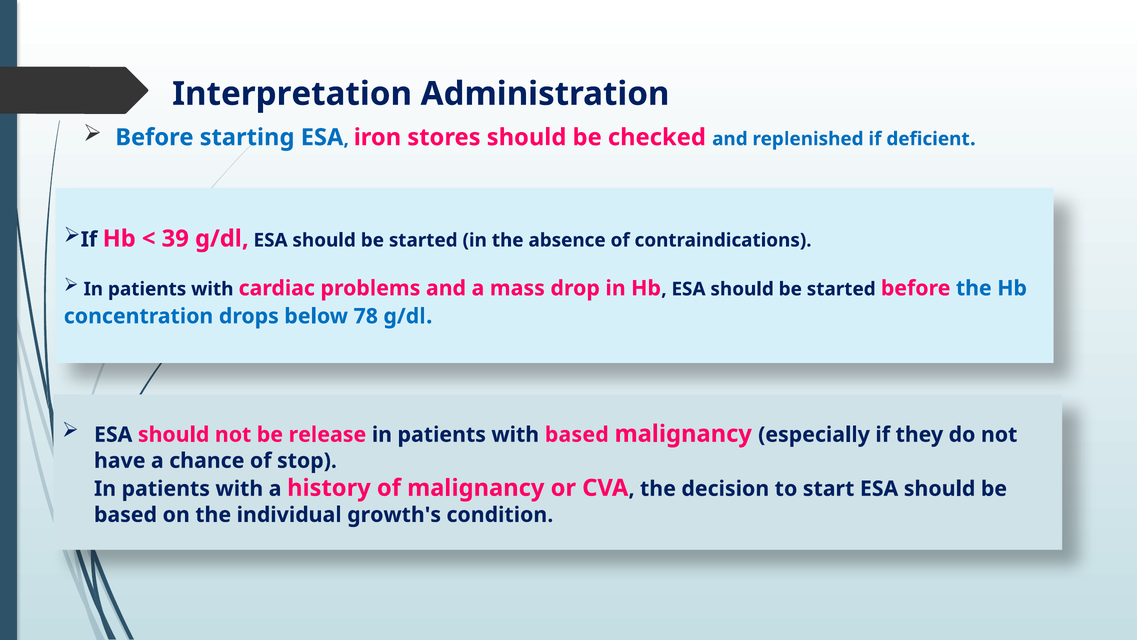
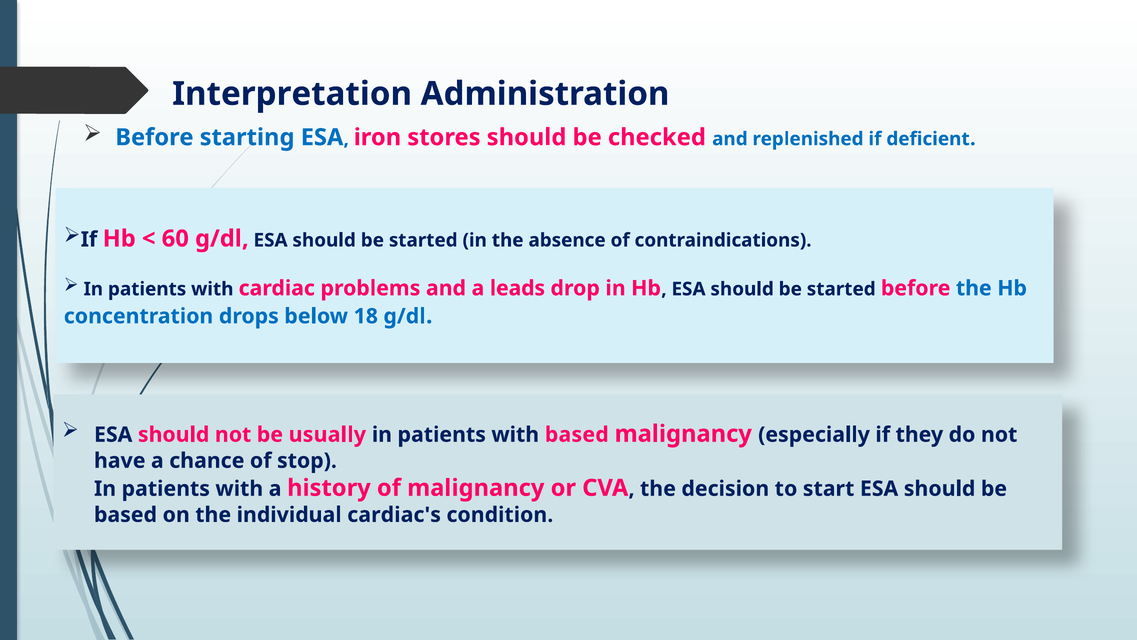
39: 39 -> 60 (175, 239)
mass: mass -> leads (517, 288)
78: 78 -> 18 (366, 316)
release: release -> usually (327, 434)
growth's: growth's -> cardiac's (394, 515)
